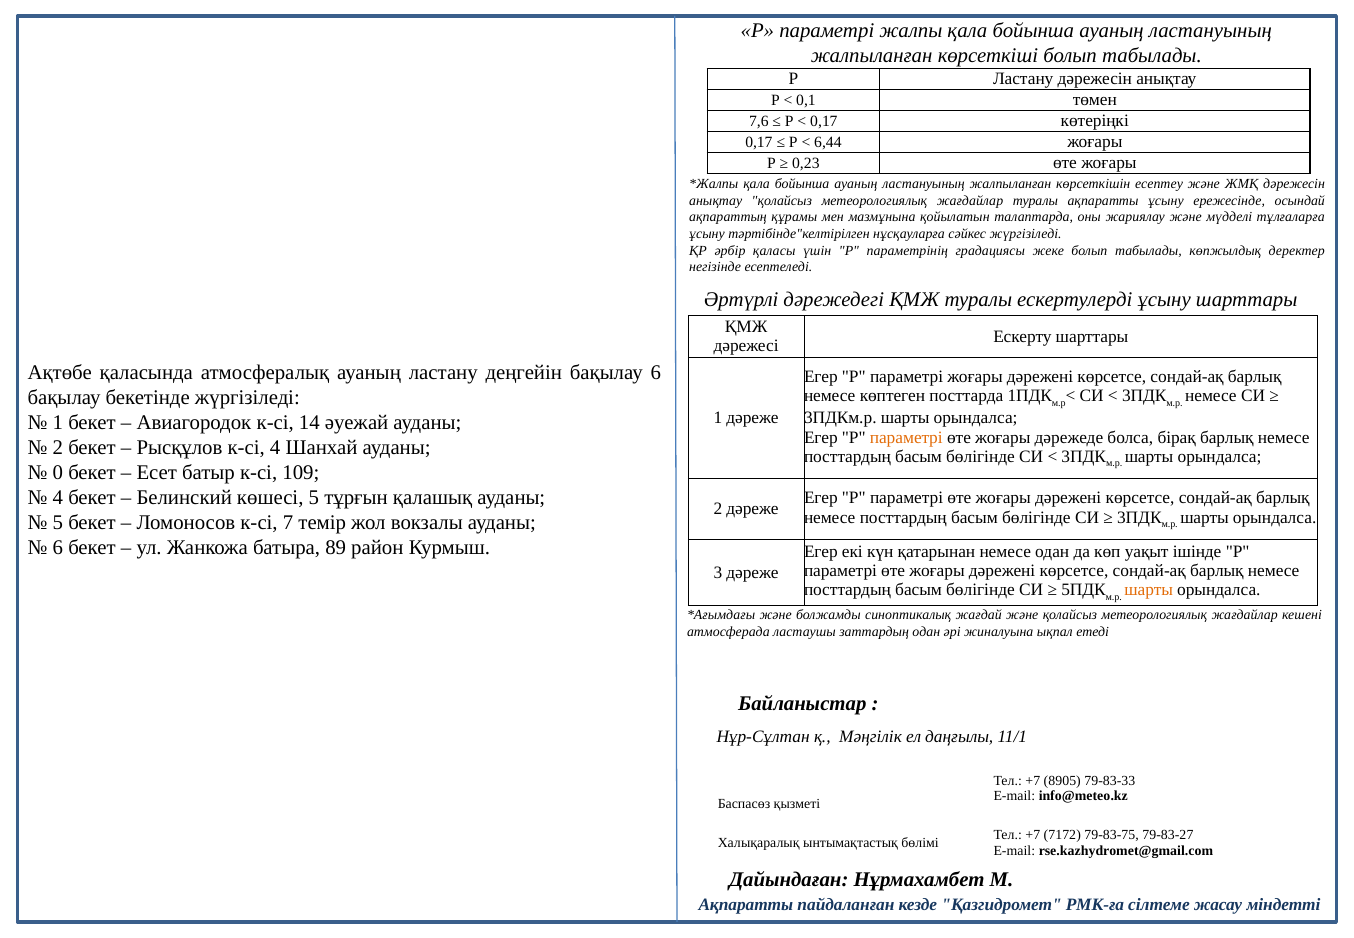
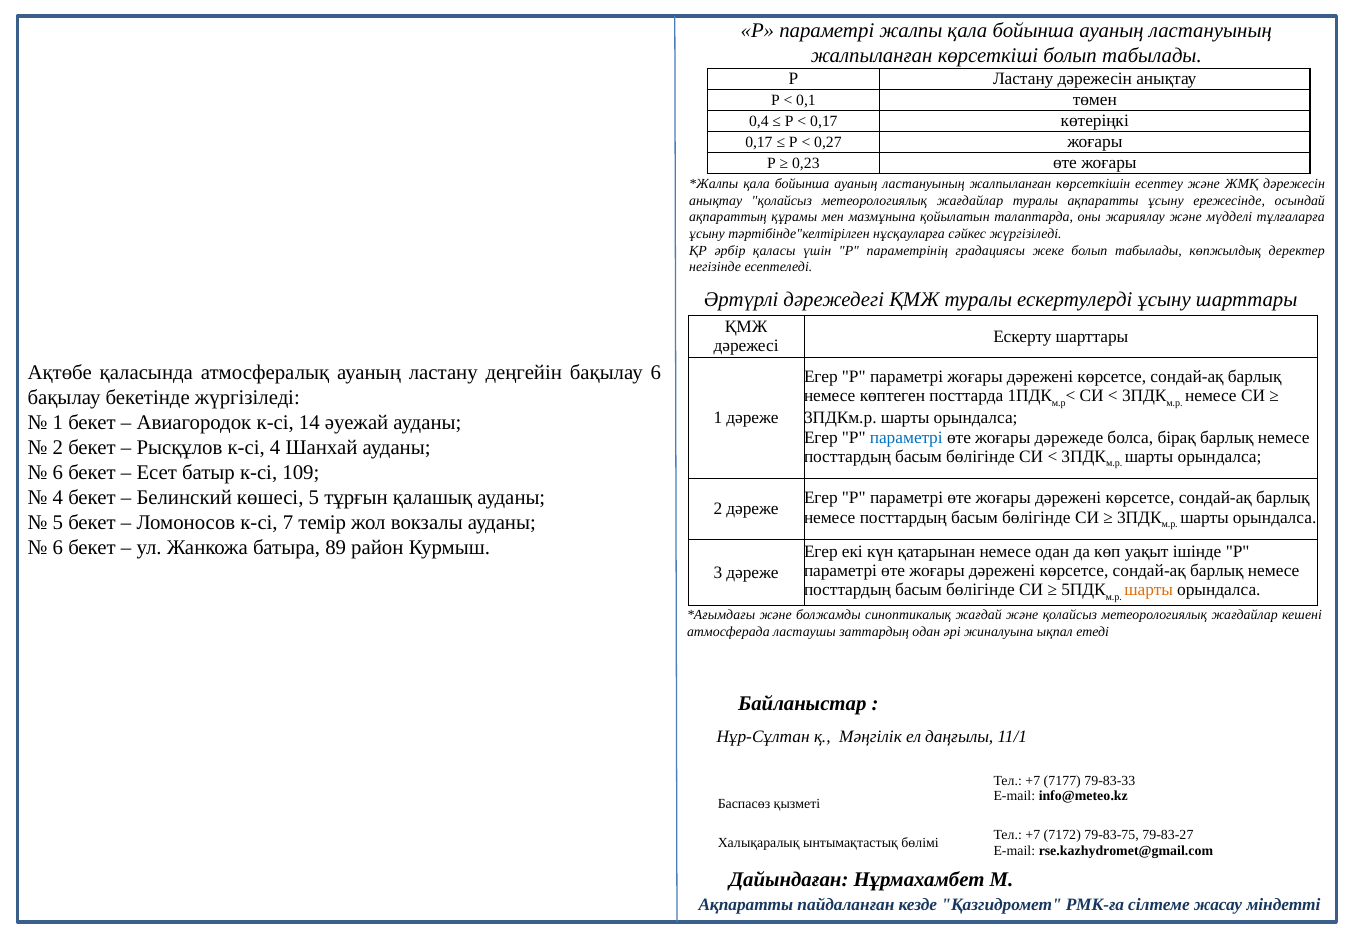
7,6: 7,6 -> 0,4 (759, 121)
6,44: 6,44 -> 0,27 (828, 142)
параметрі colour: orange -> blue (906, 437)
0: 0 -> 6 (58, 472)
8905: 8905 -> 7177 (1062, 780)
